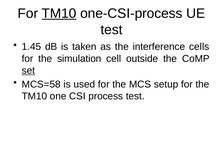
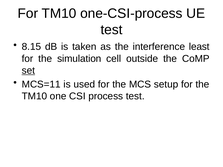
TM10 underline: present -> none (59, 13)
1.45: 1.45 -> 8.15 (31, 47)
cells: cells -> least (199, 47)
MCS=58: MCS=58 -> MCS=11 (41, 84)
